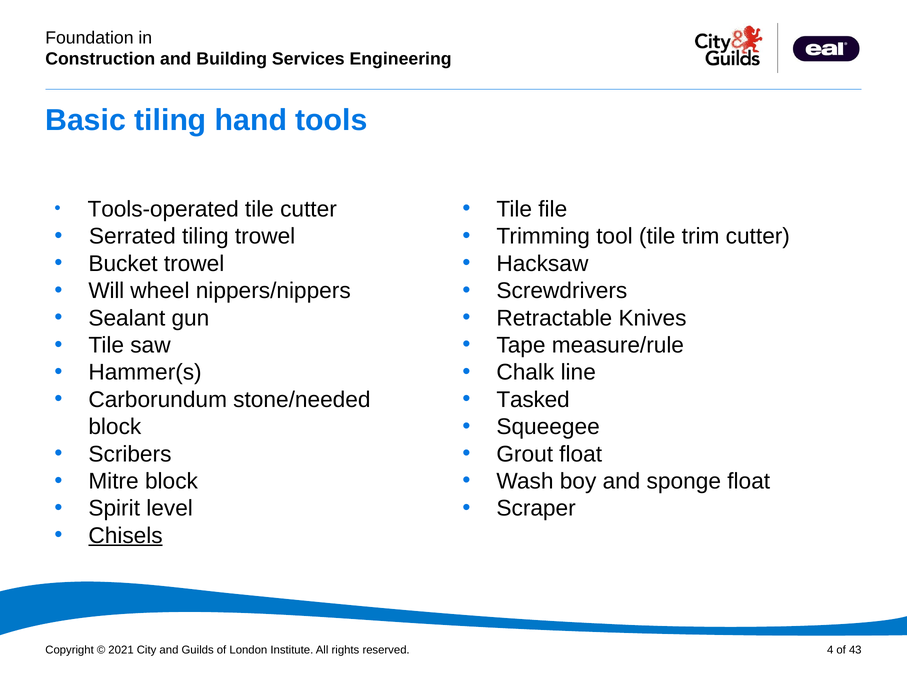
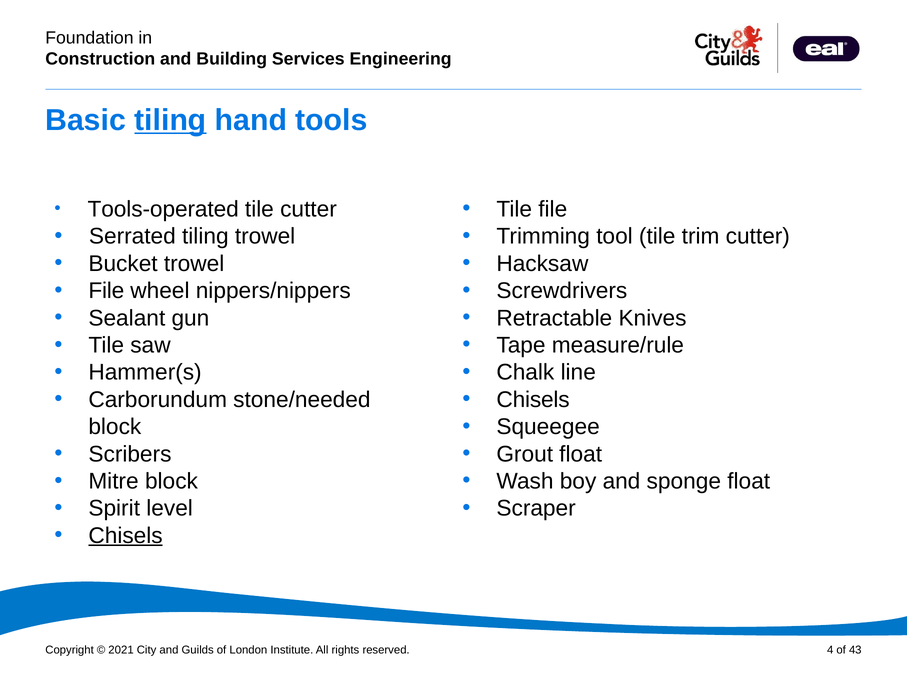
tiling underline: none -> present (170, 120)
Will: Will -> File (106, 291)
Tasked: Tasked -> Chisels (533, 400)
